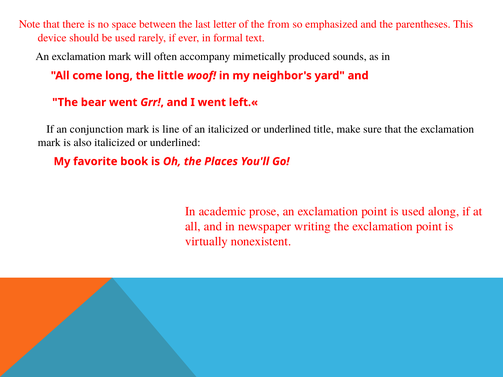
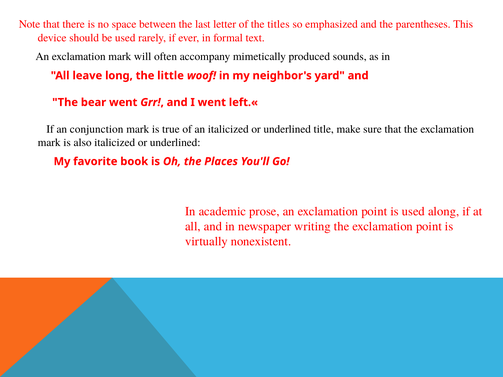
from: from -> titles (278, 24)
come: come -> leave (87, 76)
line: line -> true (171, 129)
